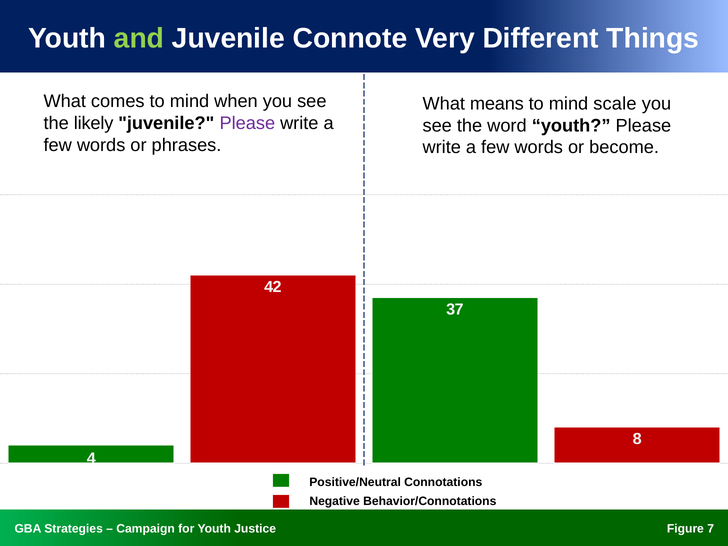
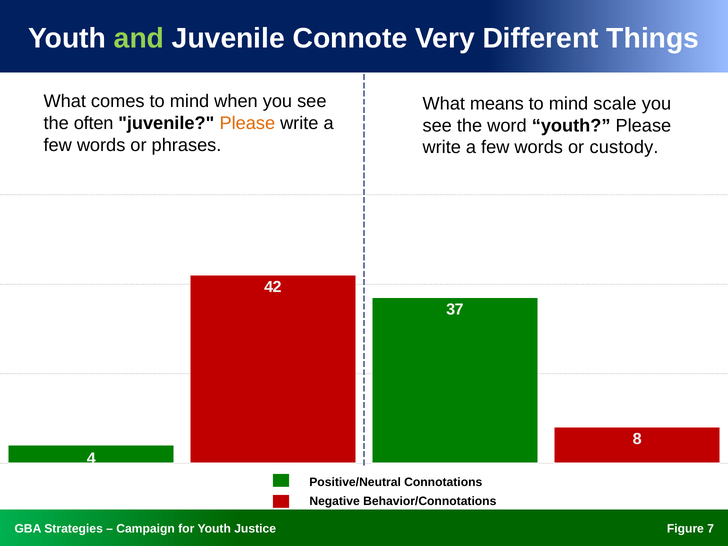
likely: likely -> often (94, 123)
Please colour: purple -> orange (247, 123)
become: become -> custody (624, 147)
